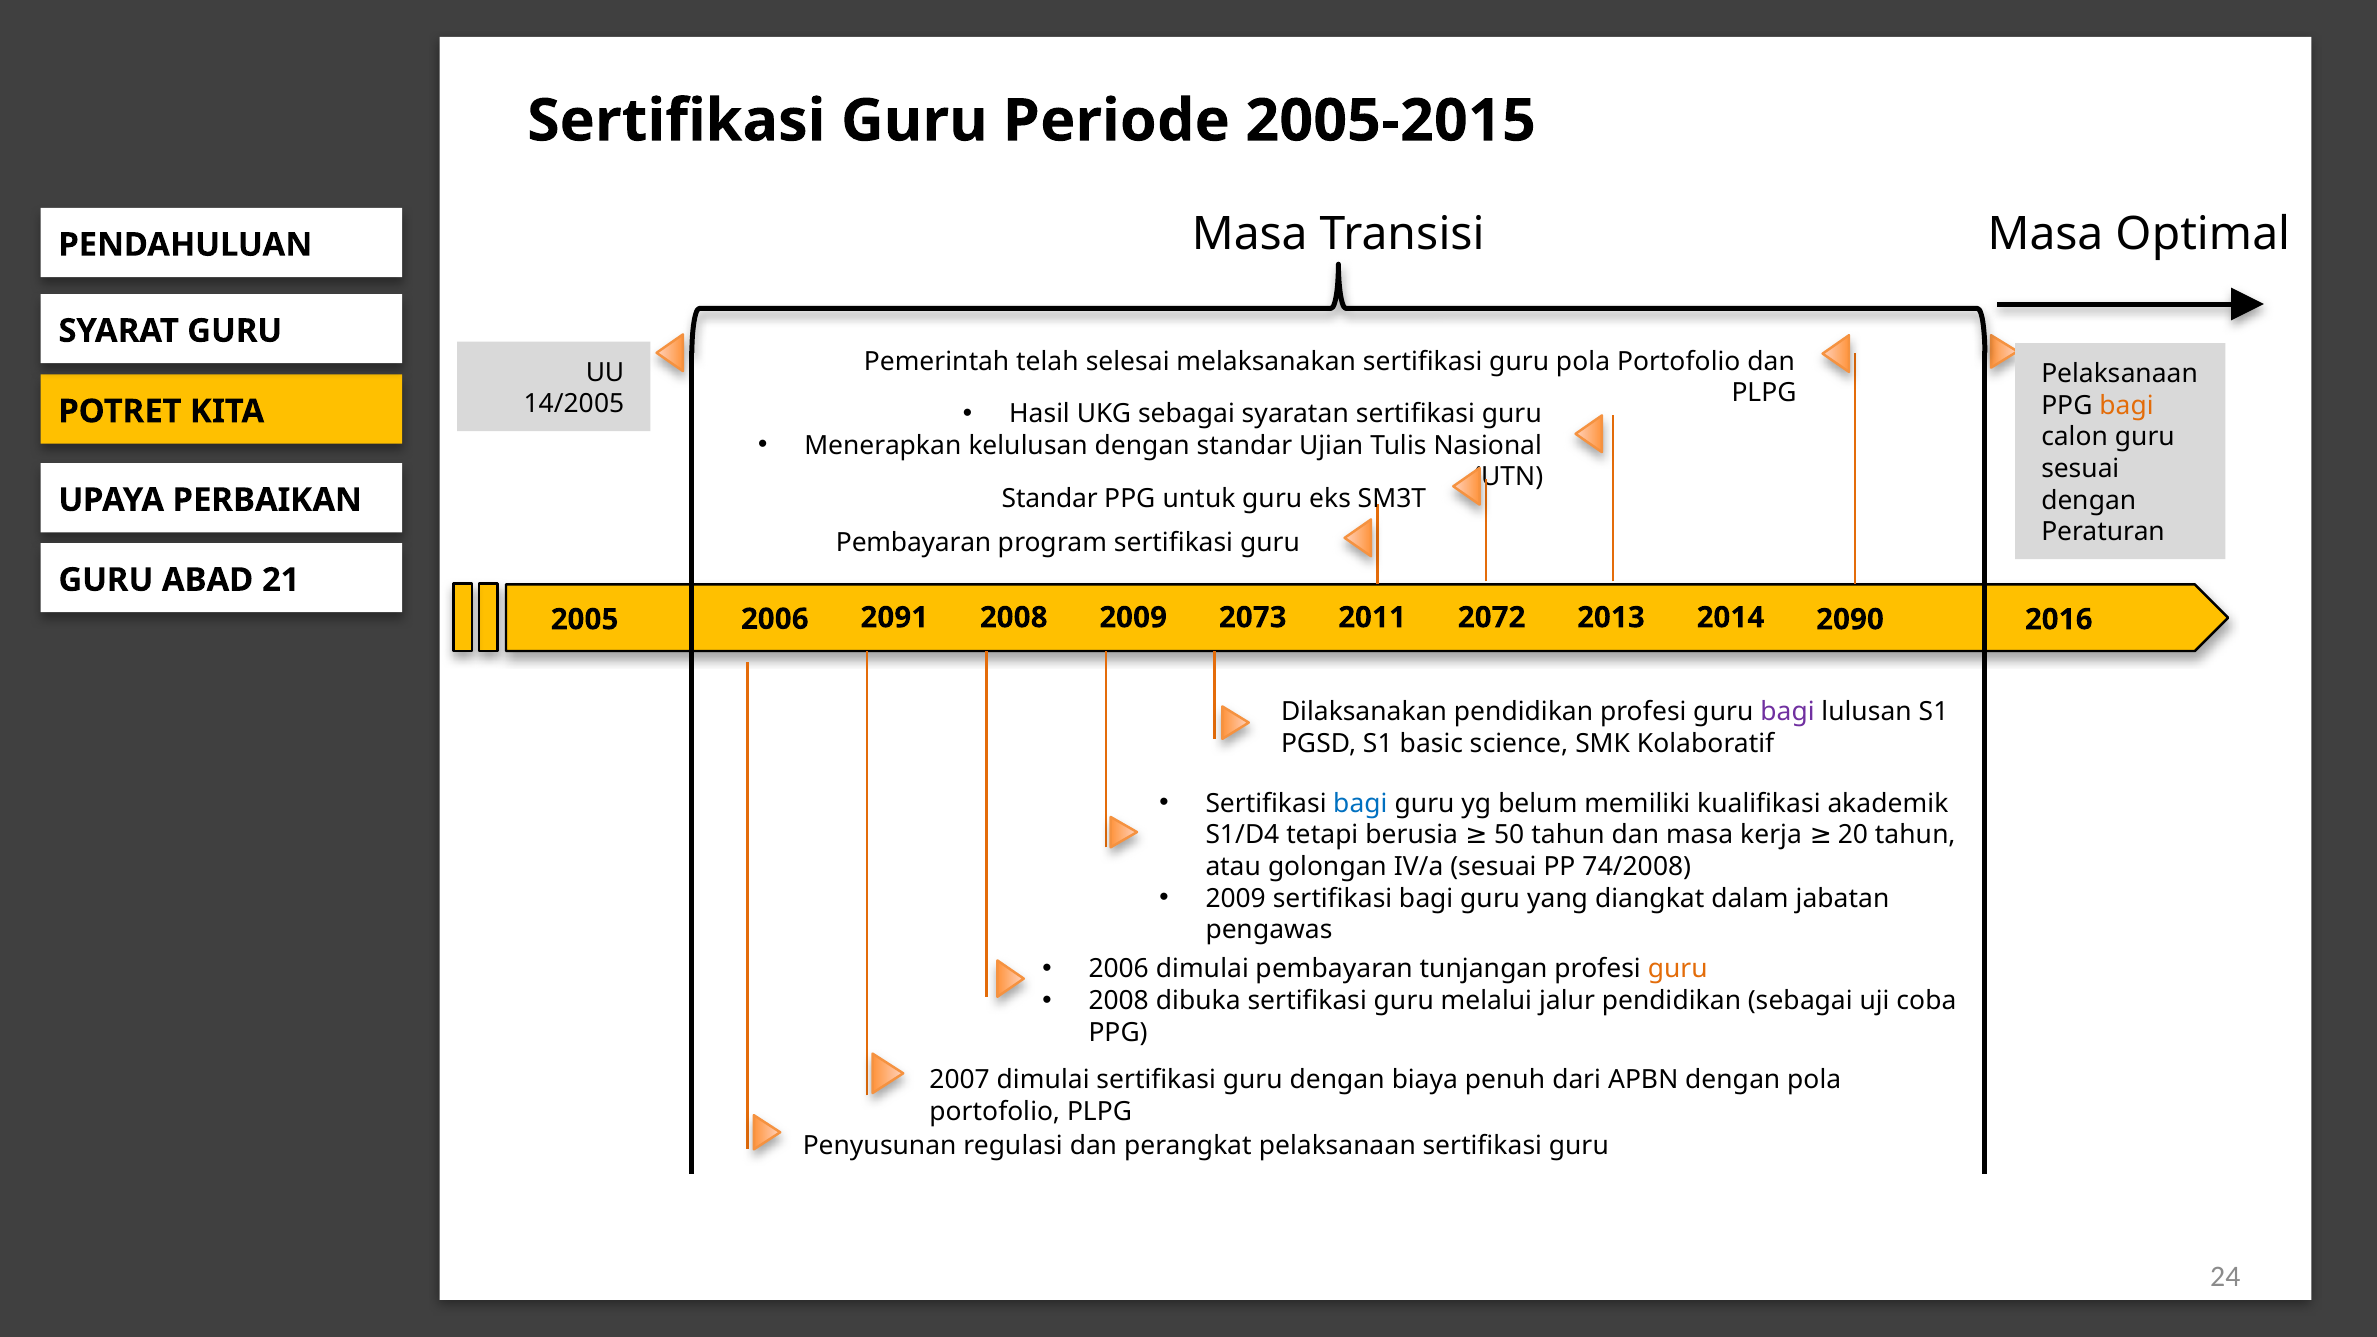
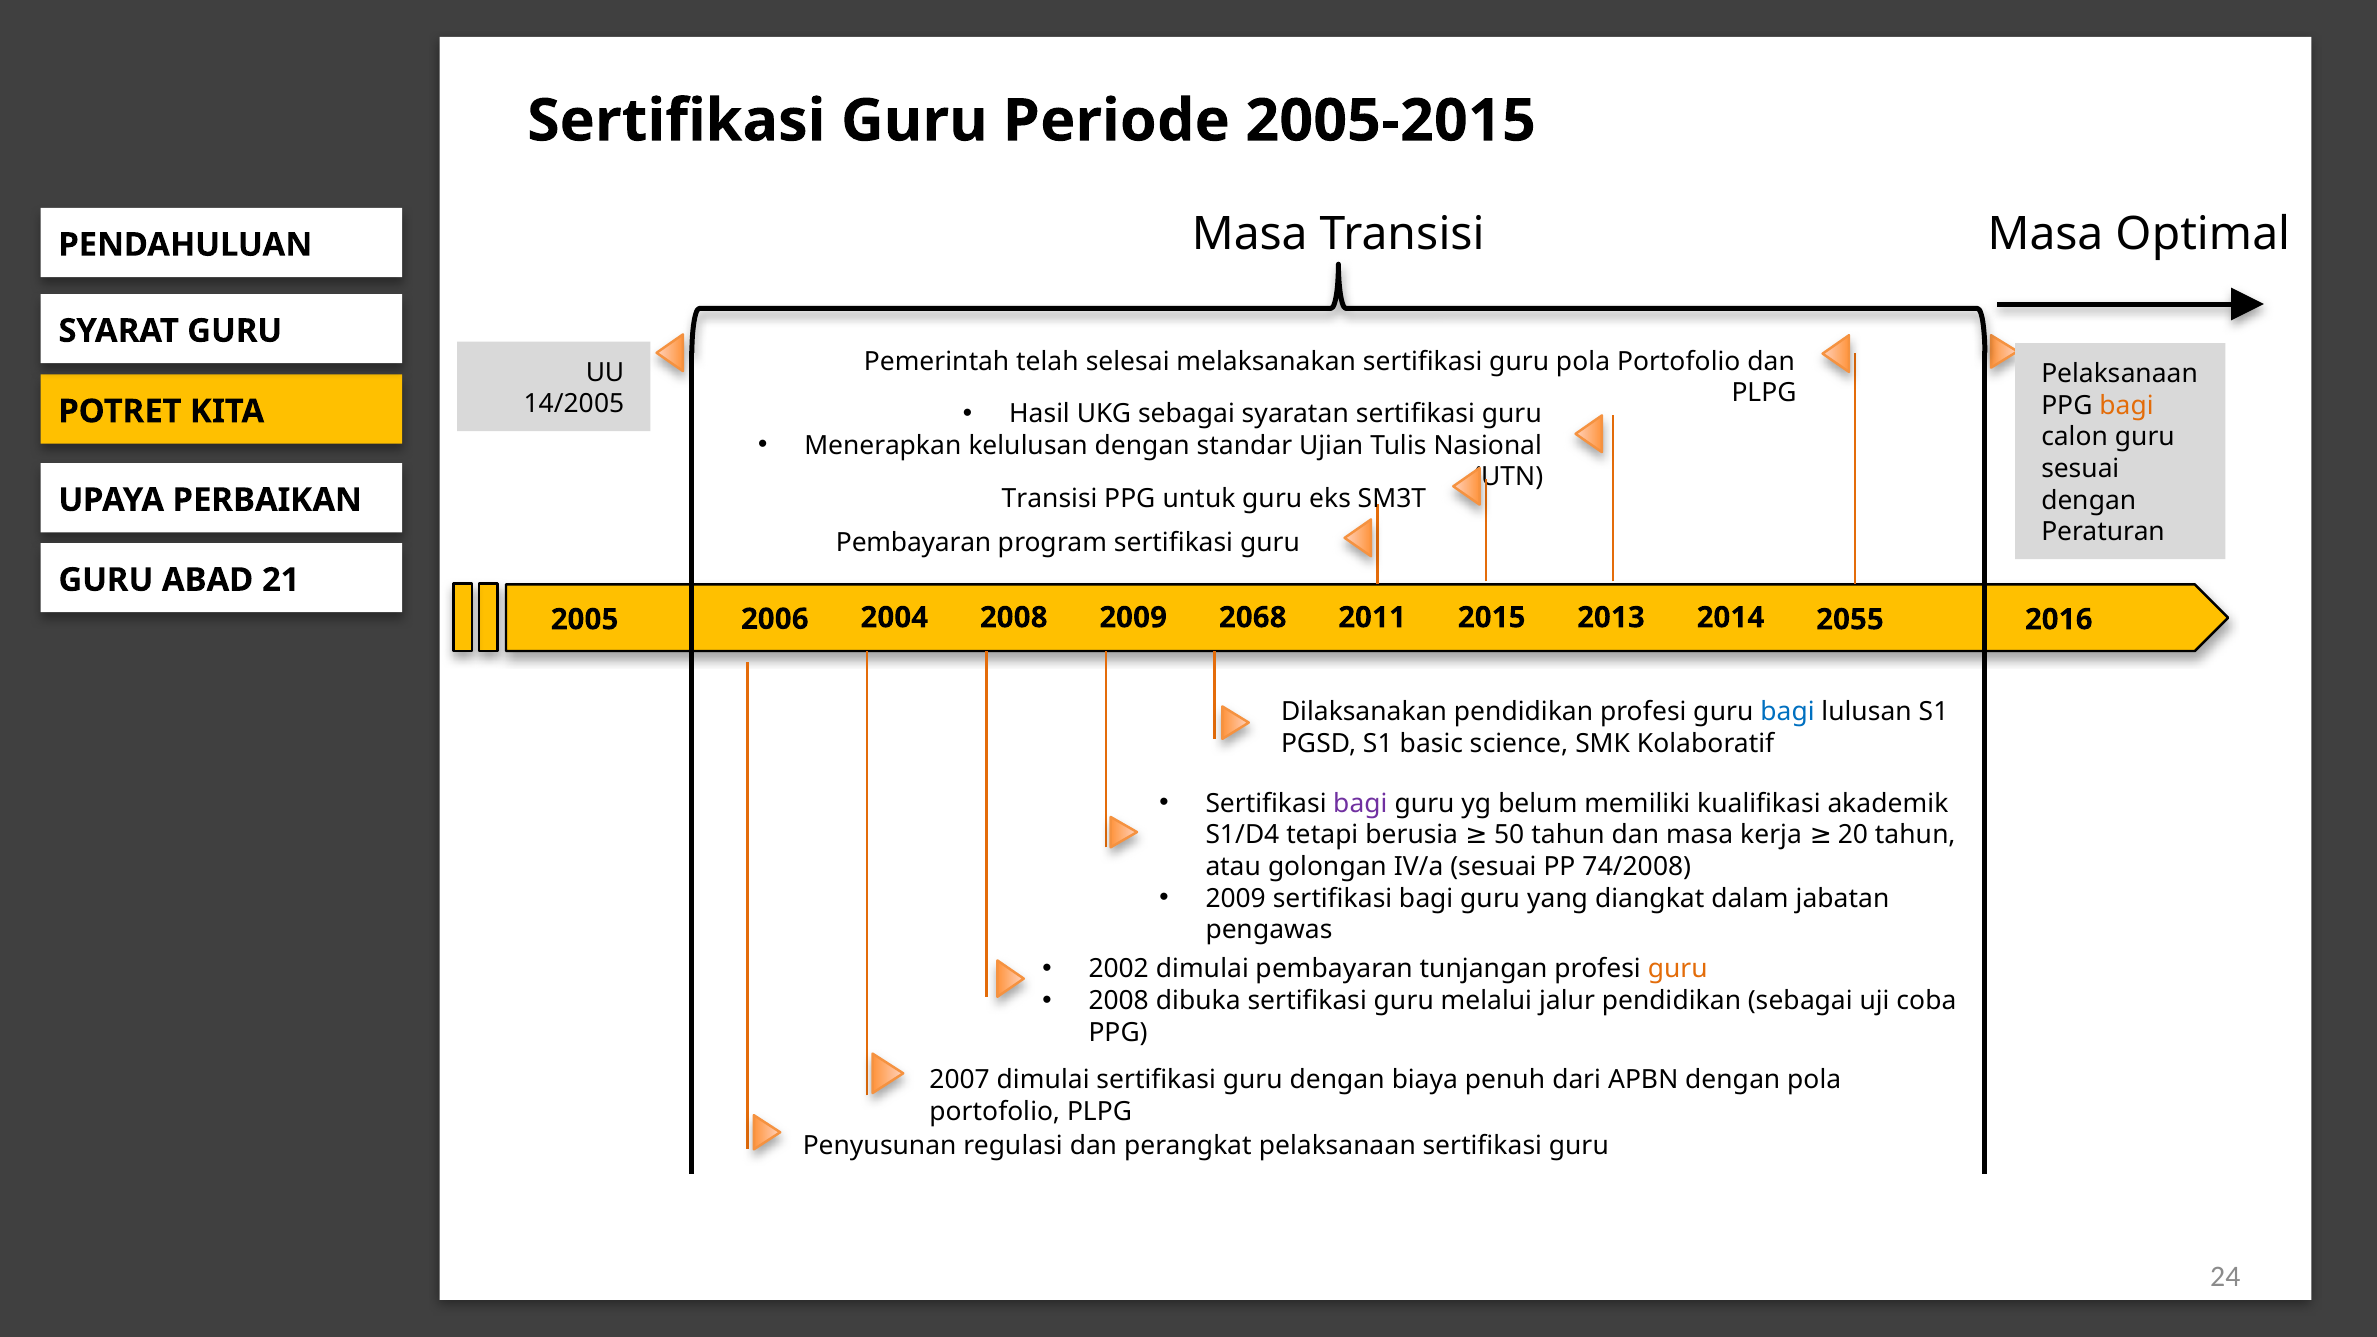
Standar: Standar -> Transisi (1050, 499)
2091: 2091 -> 2004 (894, 618)
2073: 2073 -> 2068 (1253, 618)
2072: 2072 -> 2015 (1492, 618)
2090: 2090 -> 2055 (1850, 620)
bagi colour: purple -> blue (1788, 712)
bagi colour: blue -> purple (1360, 803)
2006: 2006 -> 2002 (1119, 969)
